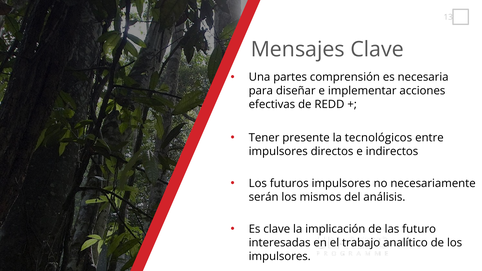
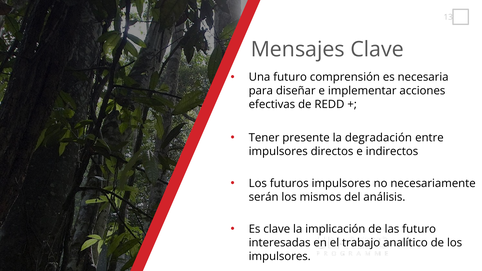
Una partes: partes -> futuro (290, 77)
tecnológicos: tecnológicos -> degradación (378, 138)
